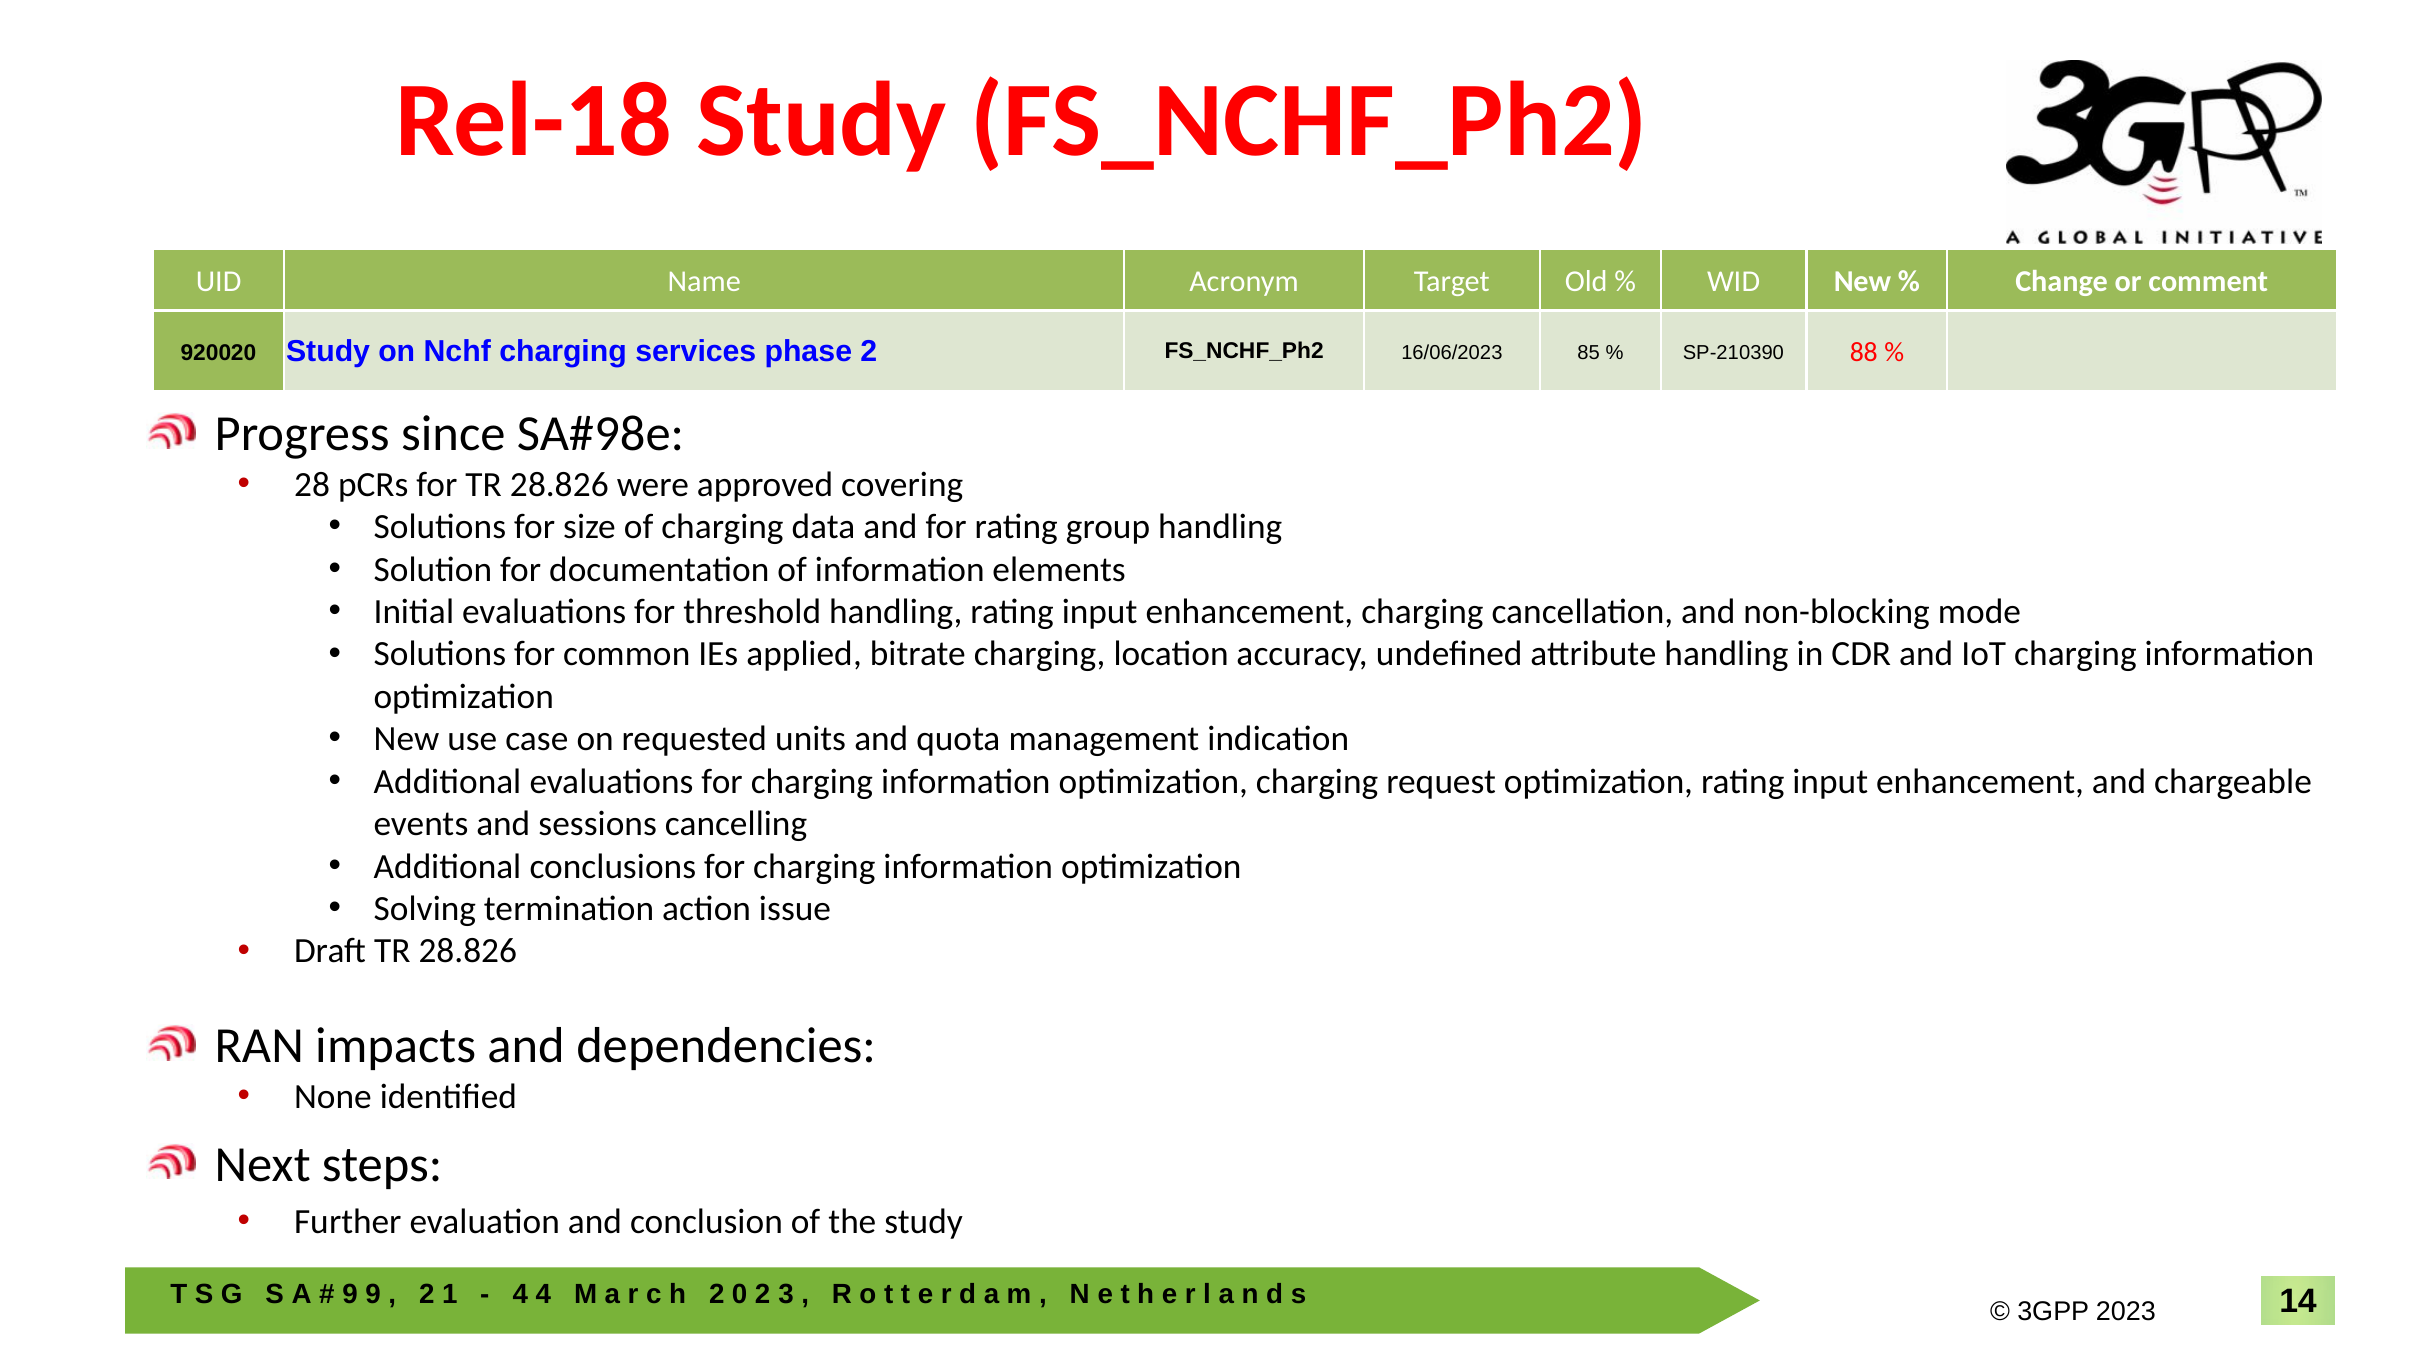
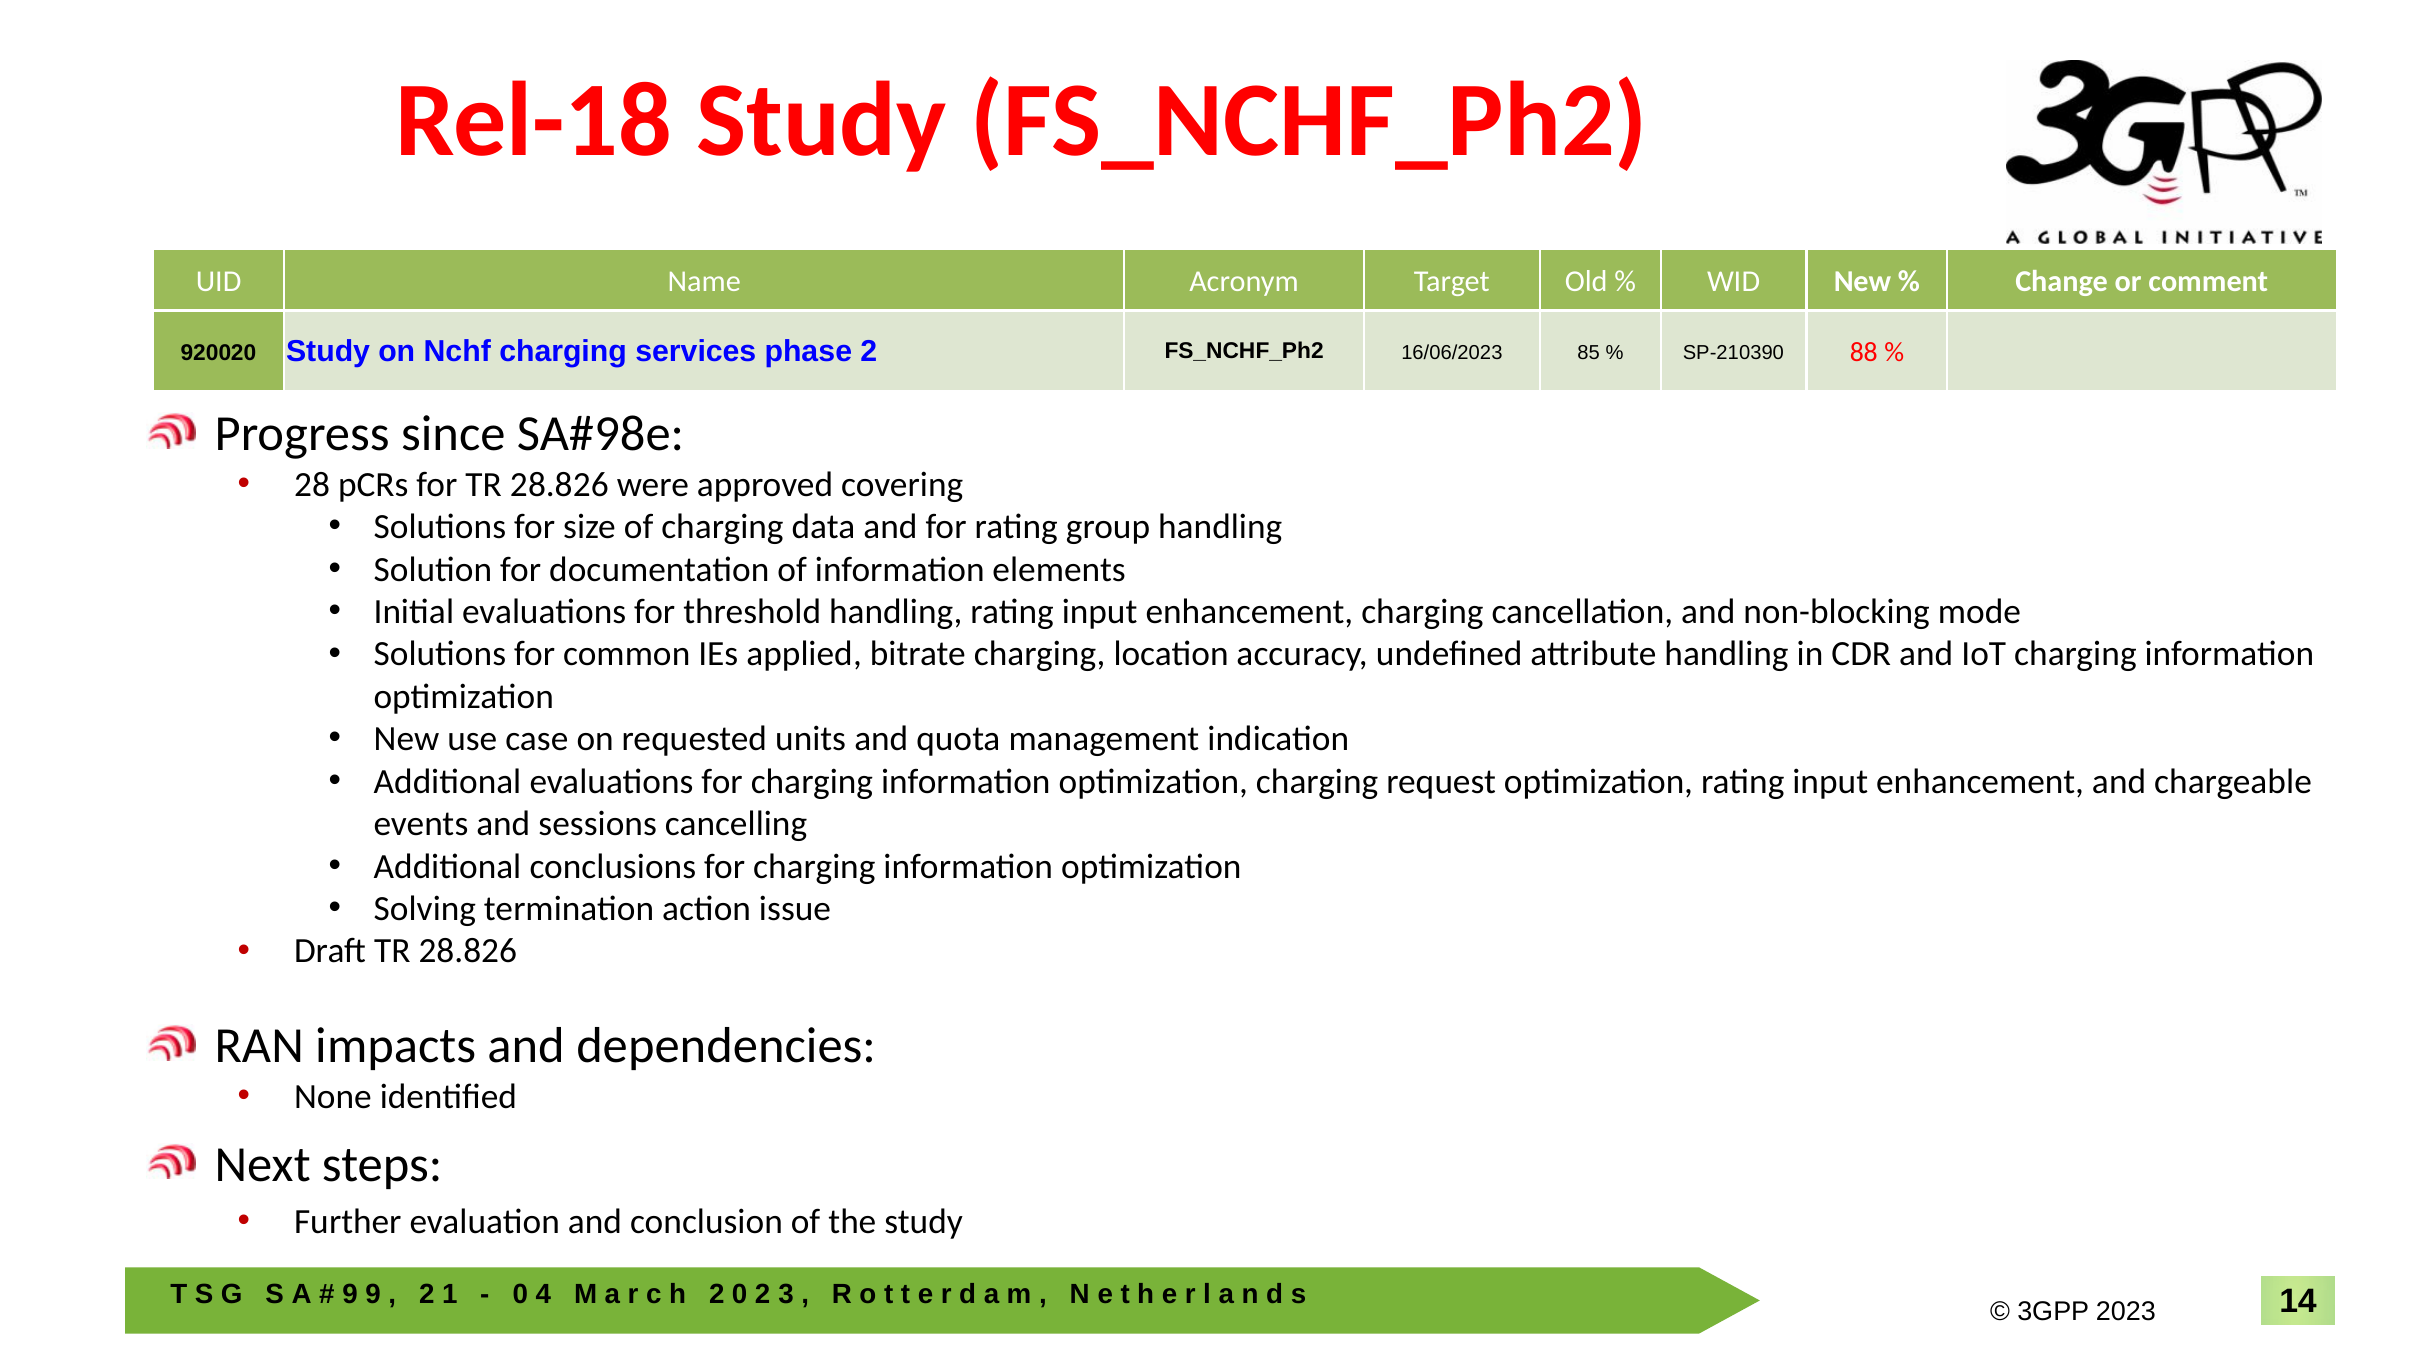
4: 4 -> 0 (520, 1294)
